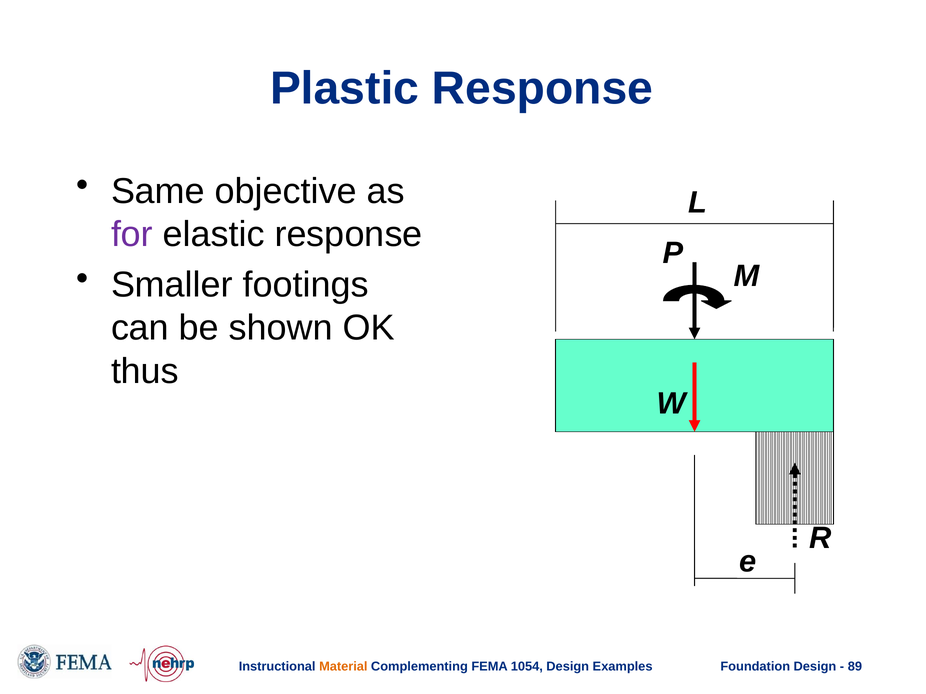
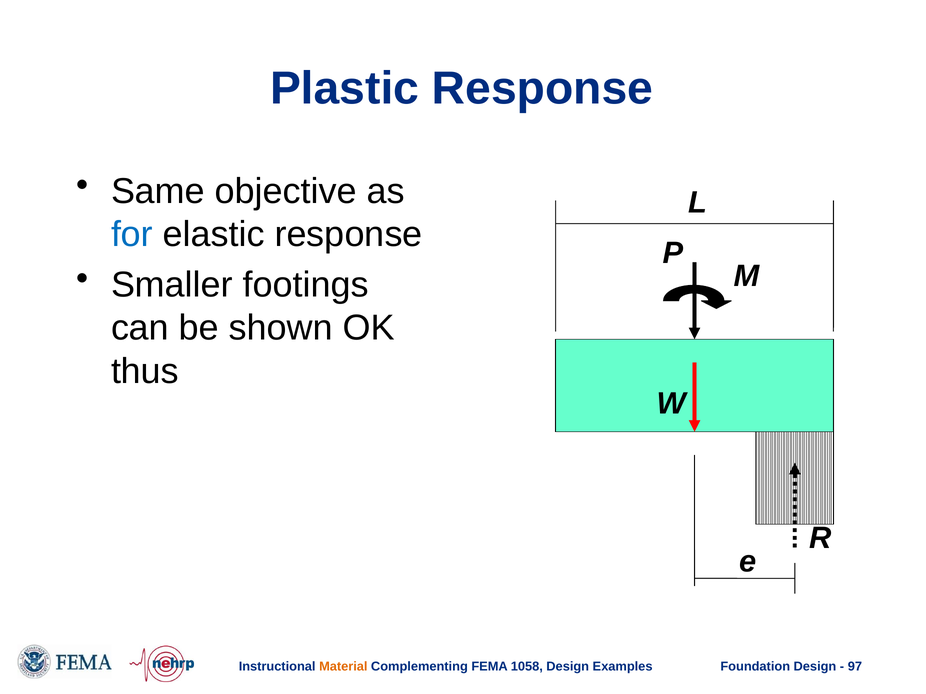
for colour: purple -> blue (132, 235)
1054: 1054 -> 1058 (527, 667)
89: 89 -> 97 (855, 667)
